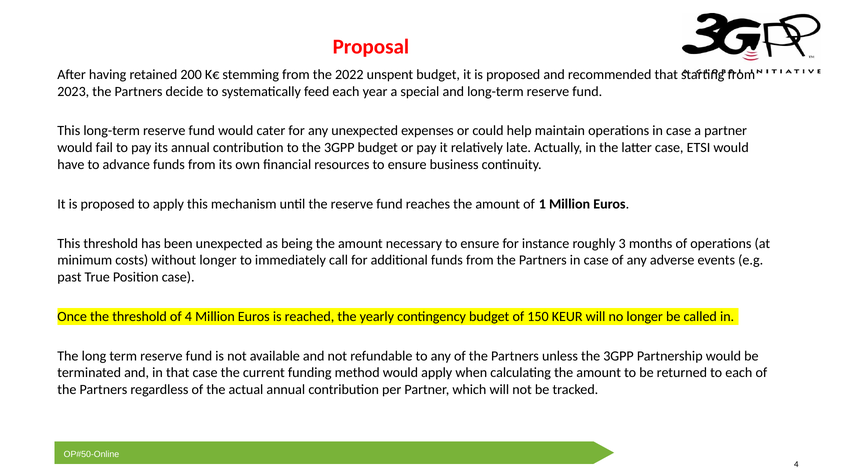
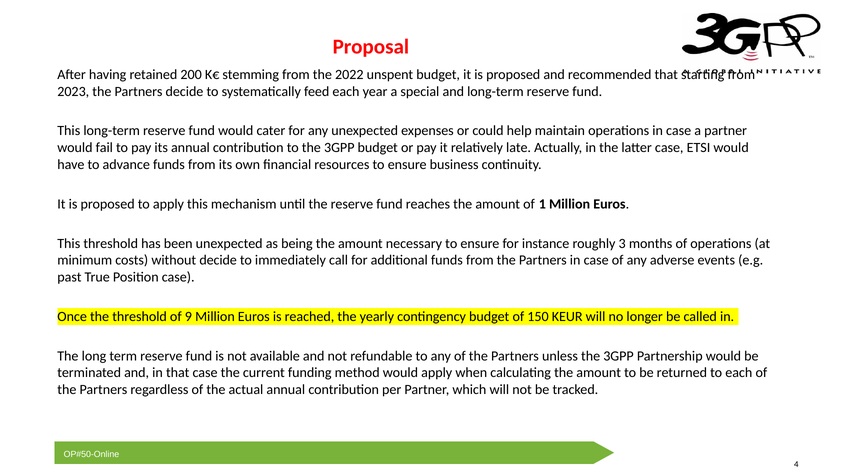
without longer: longer -> decide (218, 260)
of 4: 4 -> 9 (188, 317)
